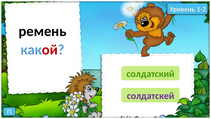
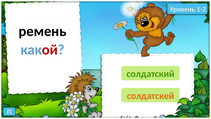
солдатскей colour: purple -> orange (151, 96)
